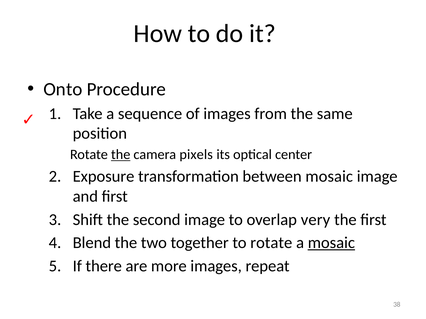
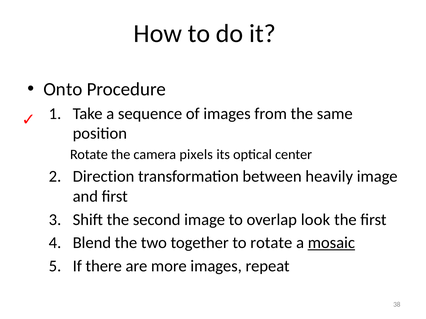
the underline: present -> none (121, 155)
Exposure: Exposure -> Direction (104, 177)
between mosaic: mosaic -> heavily (329, 177)
very: very -> look (315, 220)
